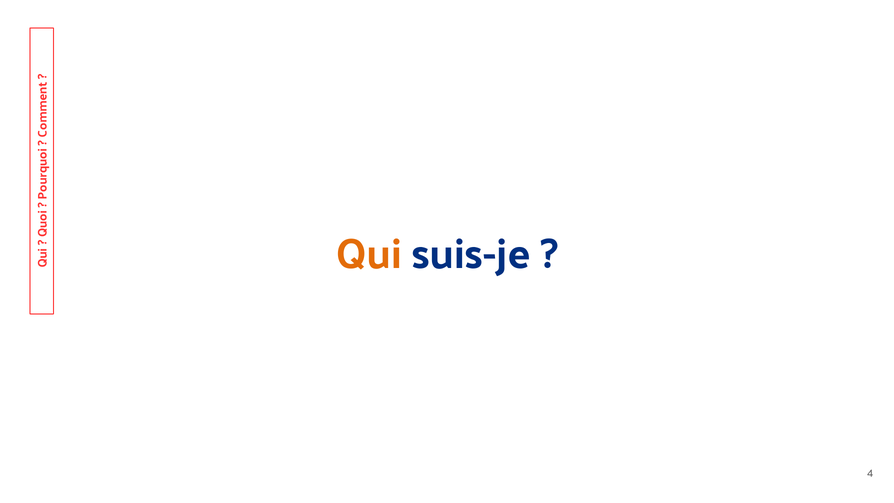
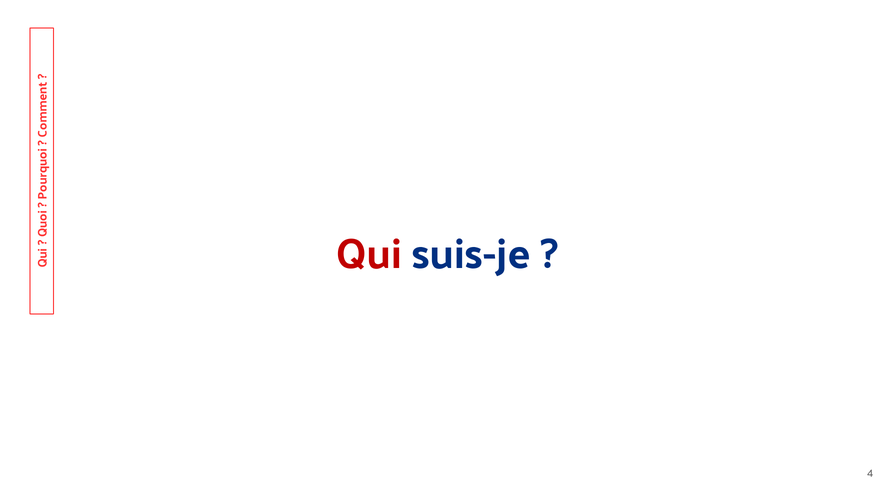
Qui colour: orange -> red (369, 254)
